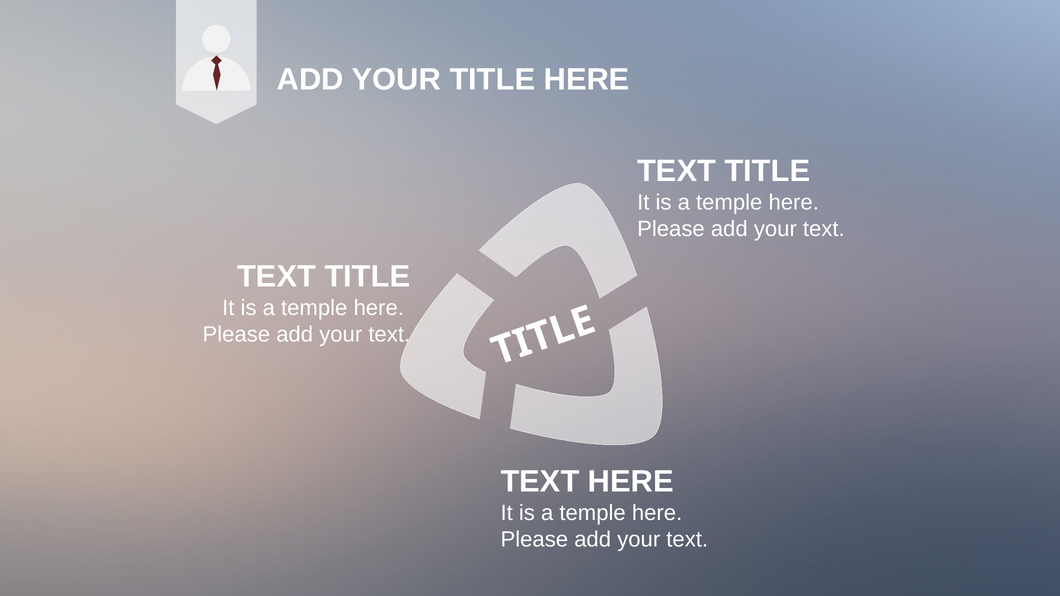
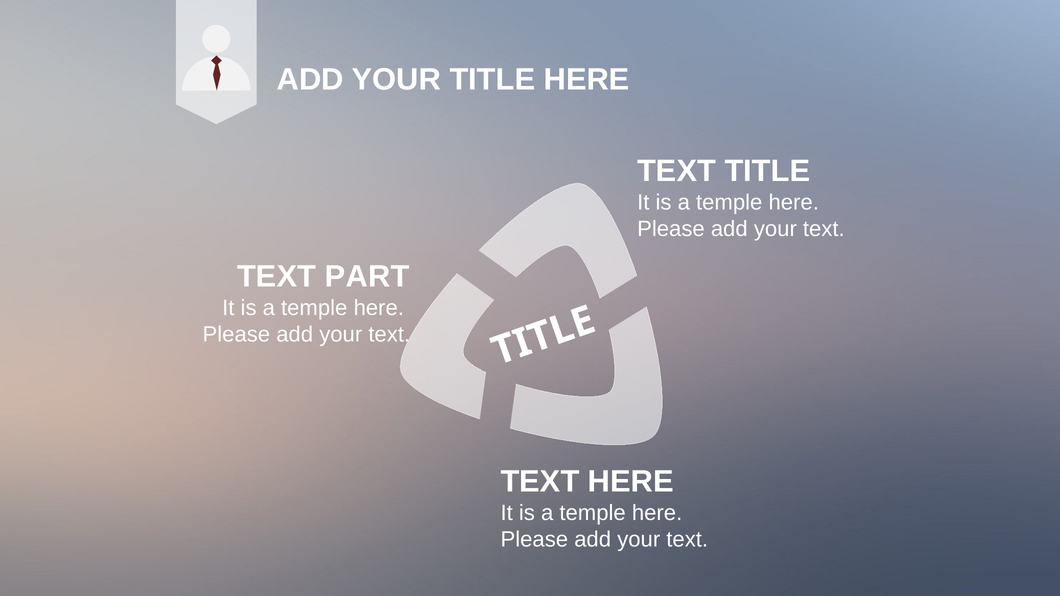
TITLE: TITLE -> PART (367, 277)
